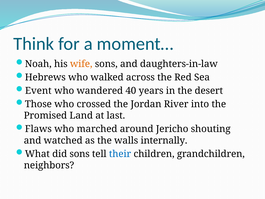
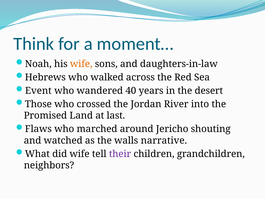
internally: internally -> narrative (164, 140)
did sons: sons -> wife (80, 154)
their colour: blue -> purple (120, 154)
